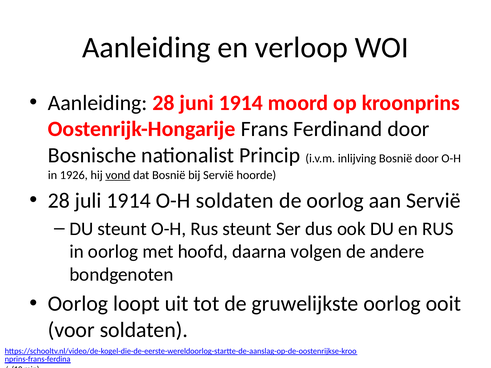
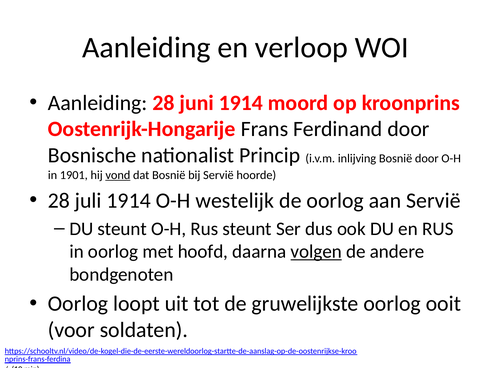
1926: 1926 -> 1901 (74, 175)
O-H soldaten: soldaten -> westelijk (235, 201)
volgen underline: none -> present (316, 252)
